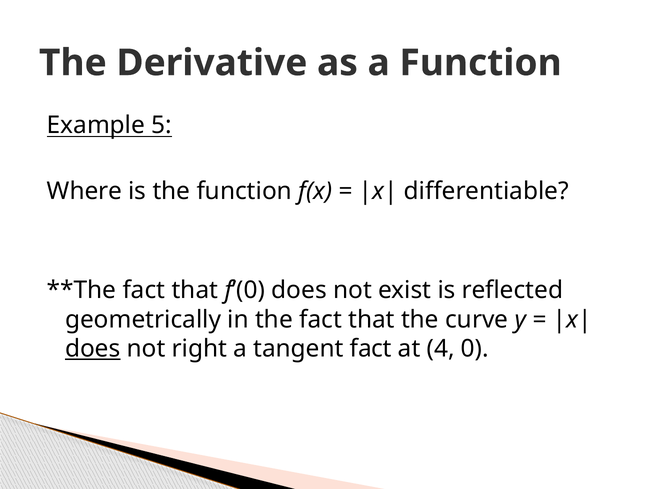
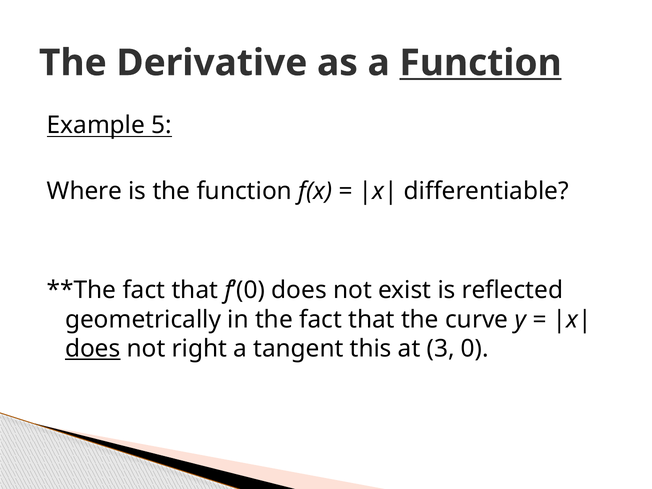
Function underline: none -> present (481, 63)
tangent fact: fact -> this (371, 349)
4: 4 -> 3 (441, 349)
